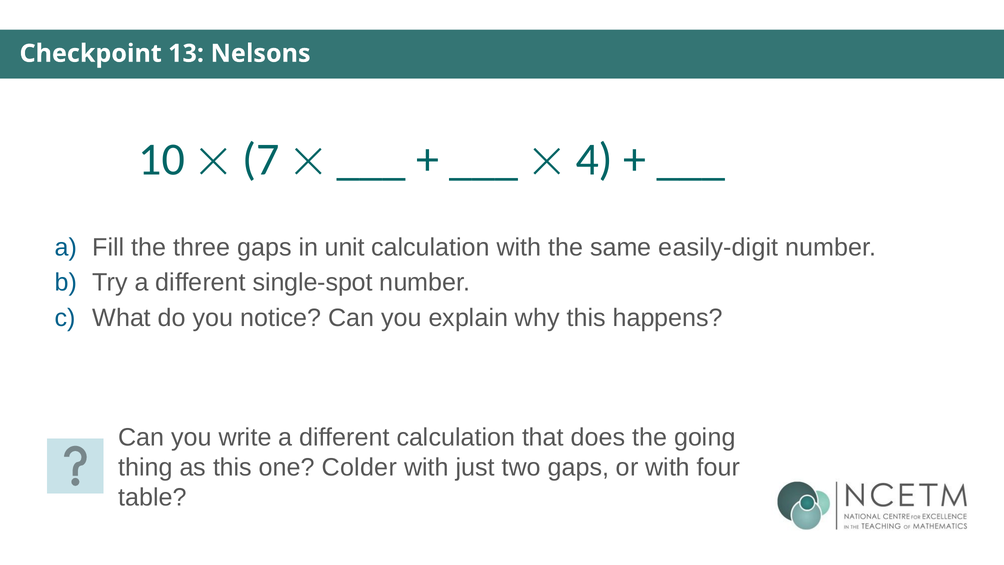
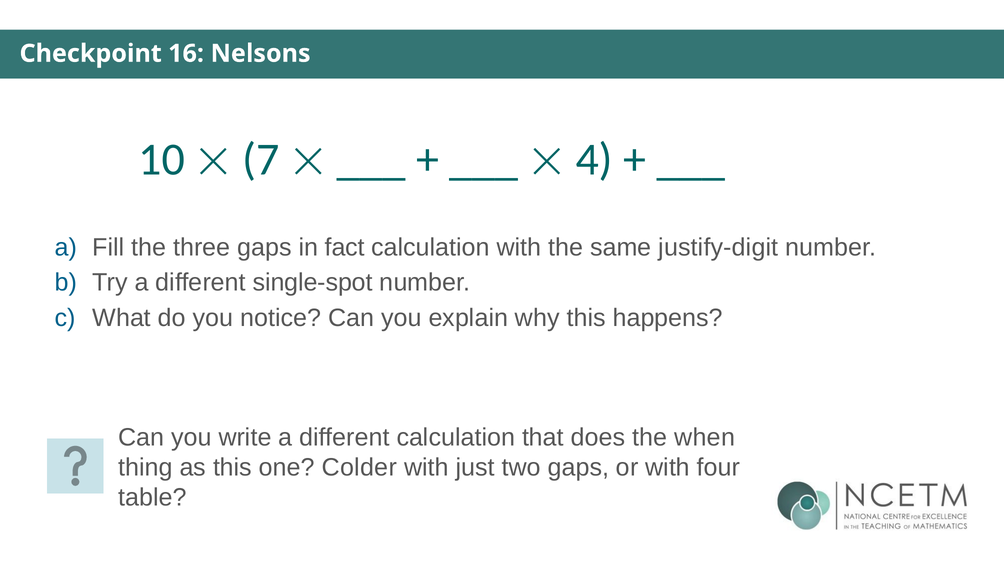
13: 13 -> 16 (186, 53)
unit: unit -> fact (345, 247)
easily-digit: easily-digit -> justify-digit (718, 247)
going: going -> when (705, 437)
